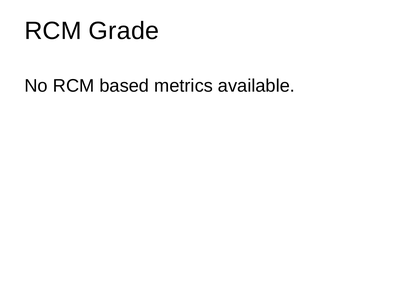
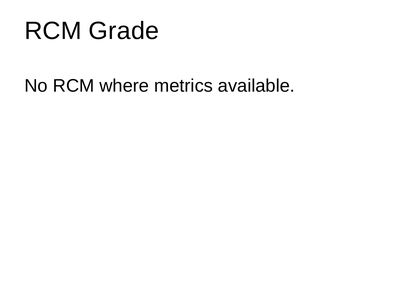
based: based -> where (124, 86)
